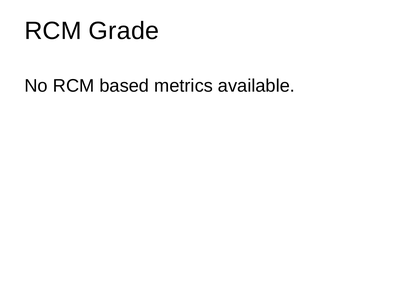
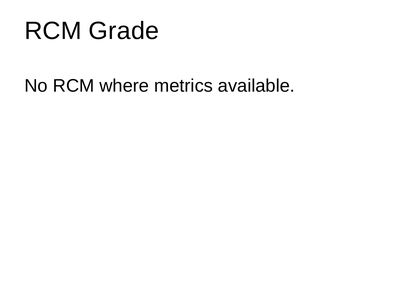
based: based -> where (124, 86)
